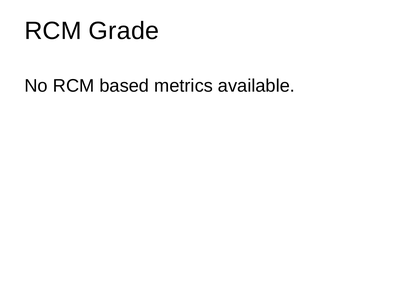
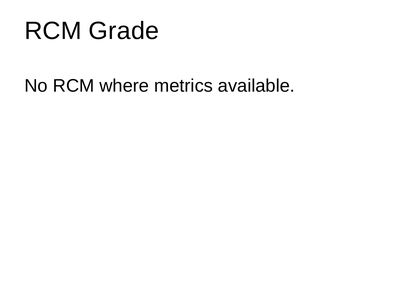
based: based -> where (124, 86)
